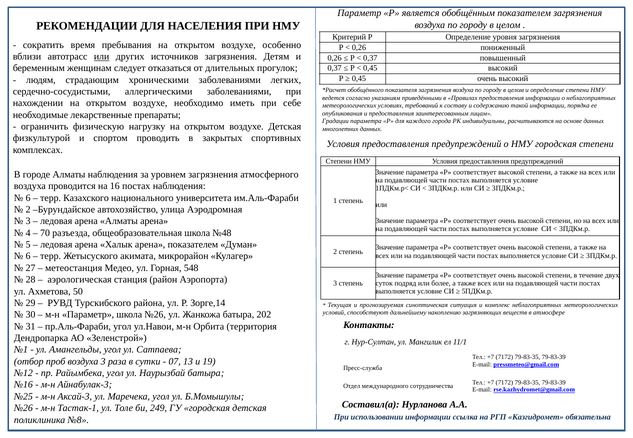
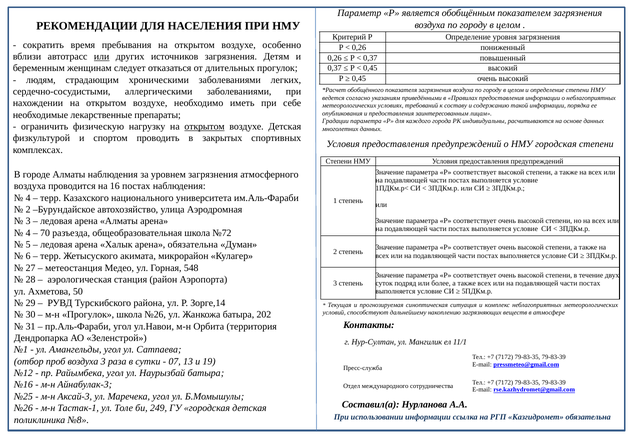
открытом underline: none -> present (205, 127)
6: 6 -> 4 (28, 198)
№48: №48 -> №72 (222, 233)
арена показателем: показателем -> обязательна (193, 245)
м-н Параметр: Параметр -> Прогулок (88, 315)
